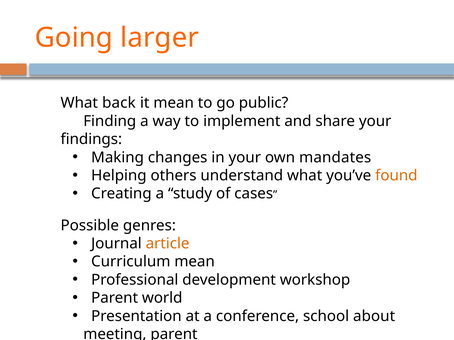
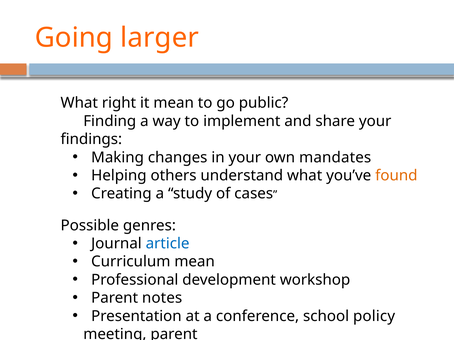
back: back -> right (119, 103)
article colour: orange -> blue (168, 244)
world: world -> notes (162, 298)
about: about -> policy (374, 317)
